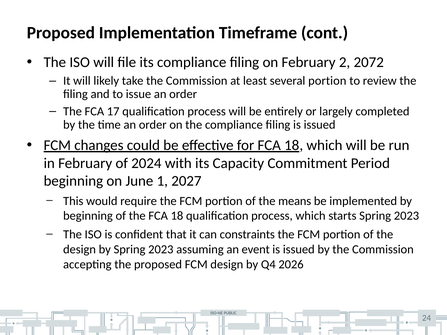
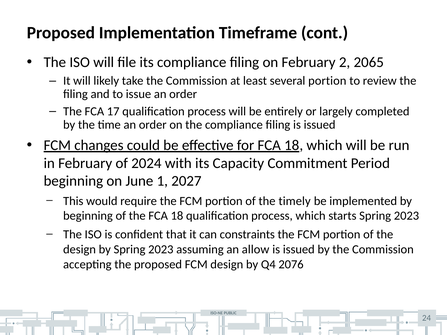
2072: 2072 -> 2065 (369, 62)
means: means -> timely (295, 201)
event: event -> allow (256, 250)
2026: 2026 -> 2076 (291, 265)
